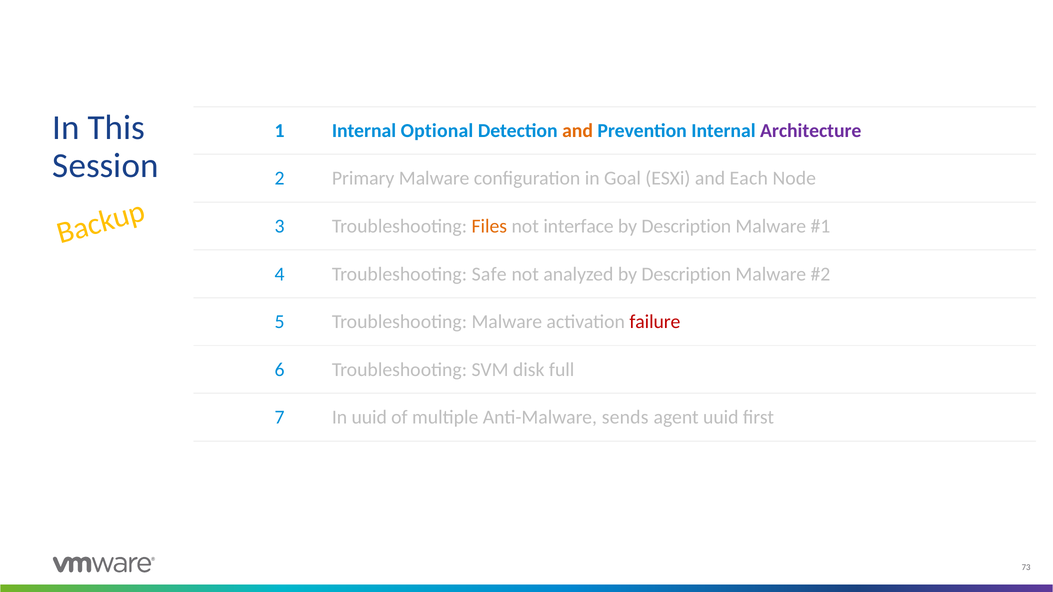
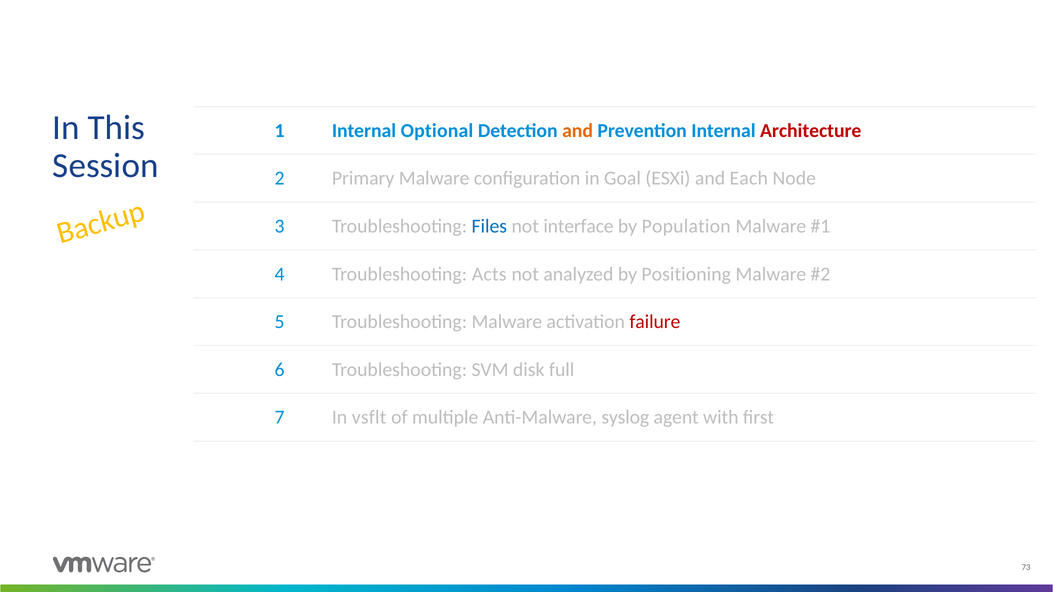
Architecture colour: purple -> red (811, 131)
Files colour: orange -> blue (489, 226)
Description: Description -> Population (686, 226)
Safe: Safe -> Acts (489, 274)
analyzed by Description: Description -> Positioning (686, 274)
In uuid: uuid -> vsflt (369, 418)
sends: sends -> syslog (625, 418)
agent uuid: uuid -> with (721, 418)
